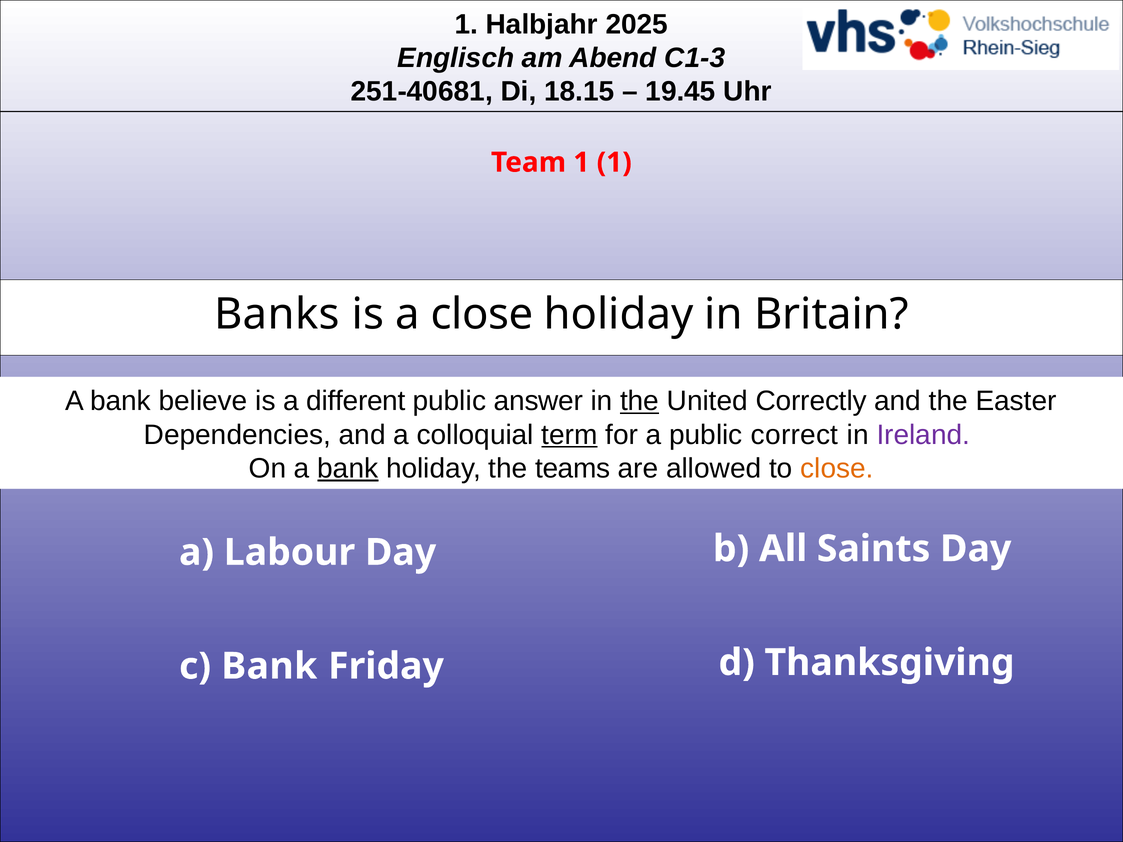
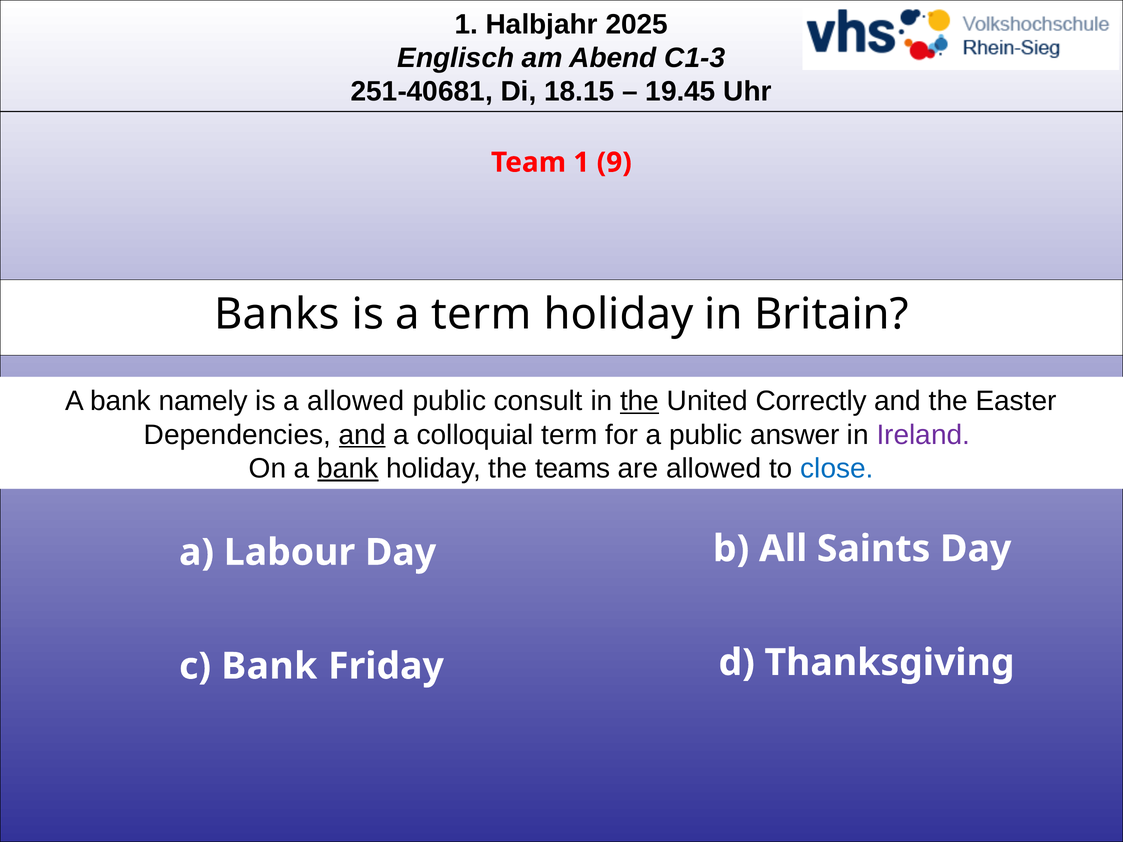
1 1: 1 -> 9 (614, 163)
a close: close -> term (482, 315)
believe: believe -> namely (203, 401)
a different: different -> allowed (356, 401)
answer: answer -> consult (538, 401)
and underline: none -> present (362, 435)
term underline: present -> none (570, 435)
correct: correct -> answer (795, 435)
close colour: orange -> blue (837, 469)
